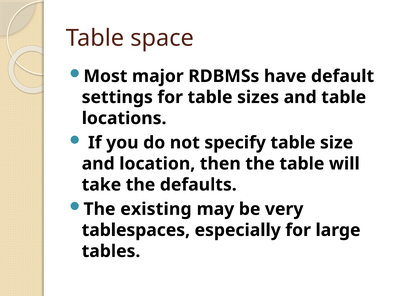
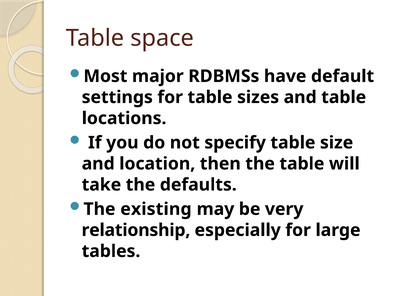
tablespaces: tablespaces -> relationship (136, 230)
